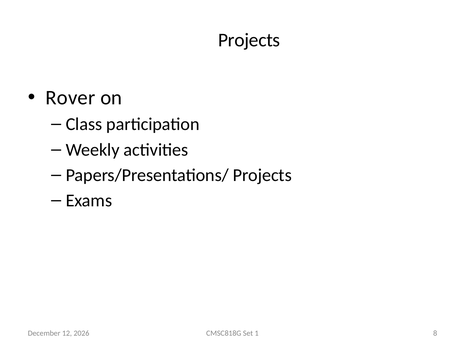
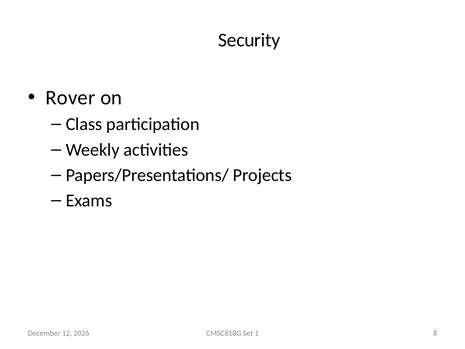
Projects: Projects -> Security (249, 40)
